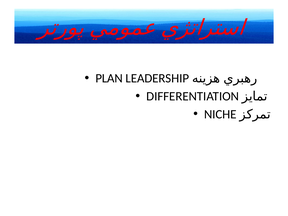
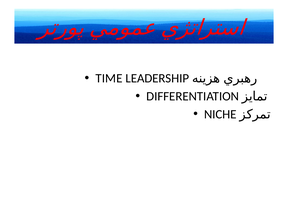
PLAN: PLAN -> TIME (109, 78)
